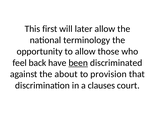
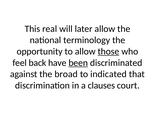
first: first -> real (50, 29)
those underline: none -> present (108, 52)
about: about -> broad (66, 74)
provision: provision -> indicated (108, 74)
